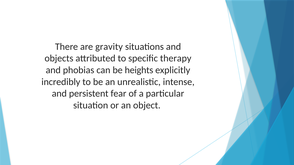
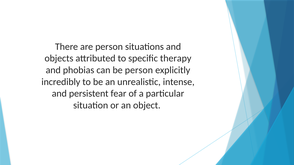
are gravity: gravity -> person (109, 47)
be heights: heights -> person (139, 70)
